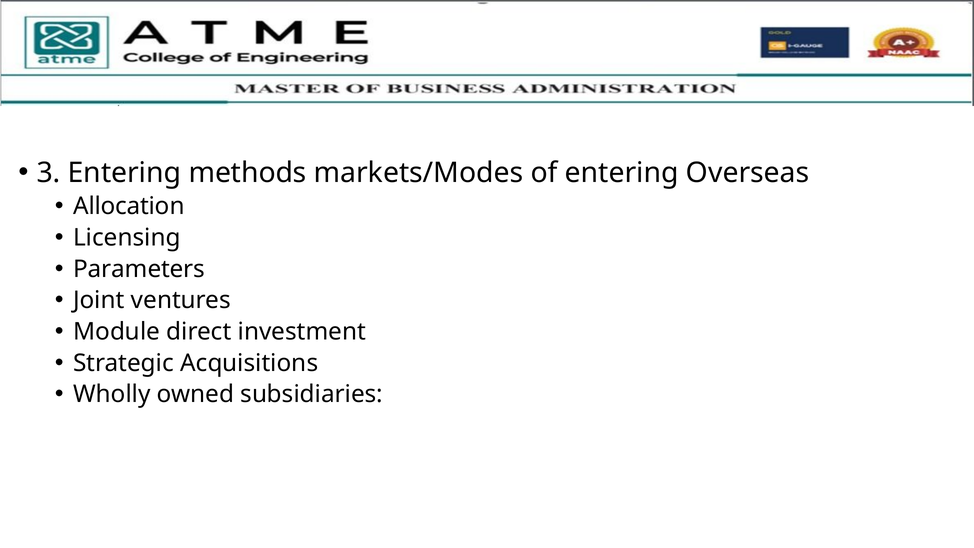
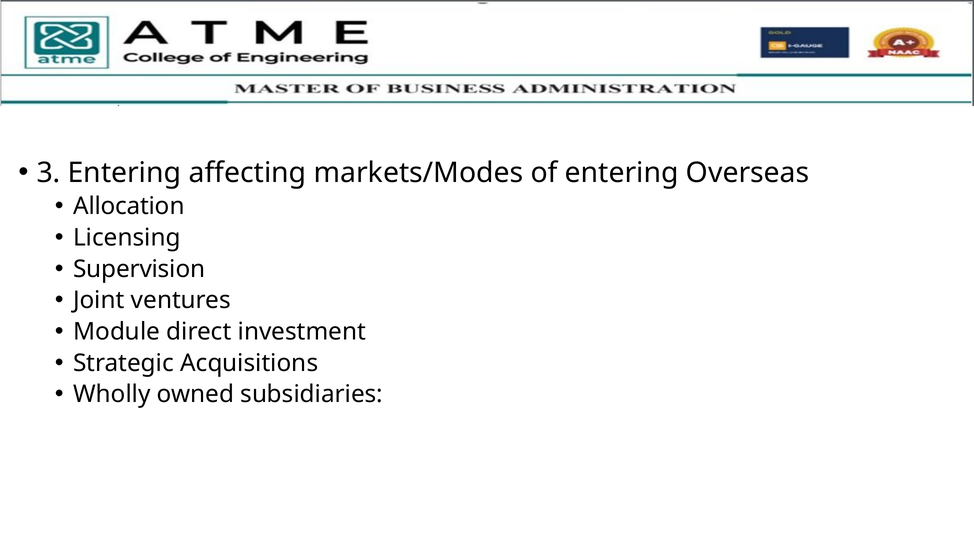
methods: methods -> affecting (248, 173)
Parameters: Parameters -> Supervision (139, 269)
